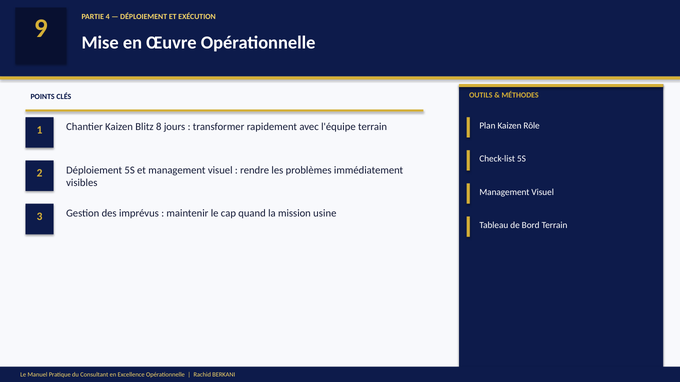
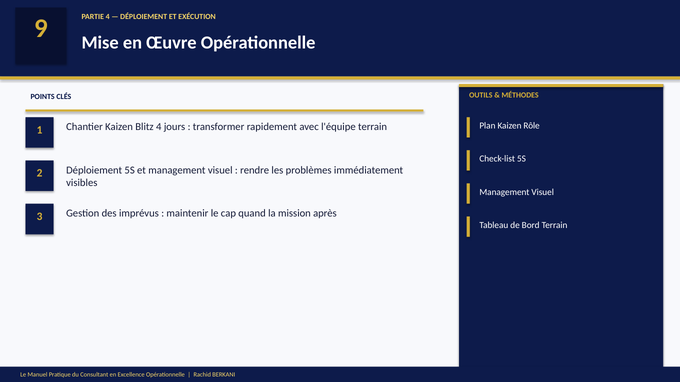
Blitz 8: 8 -> 4 (159, 127)
usine: usine -> après (325, 214)
